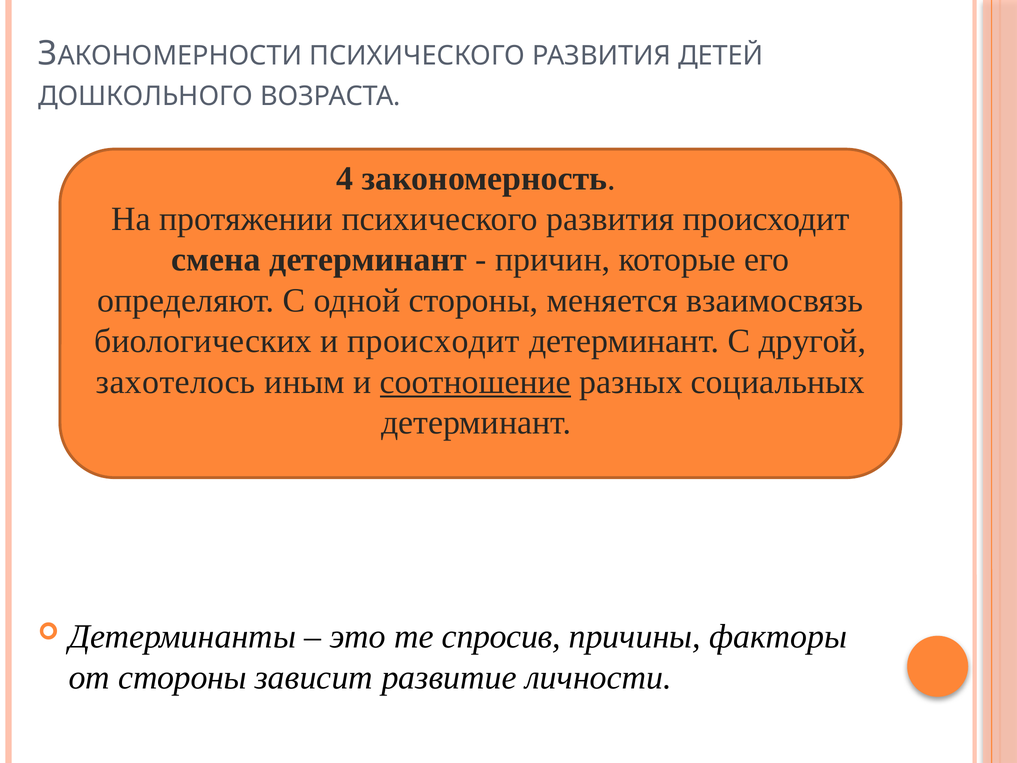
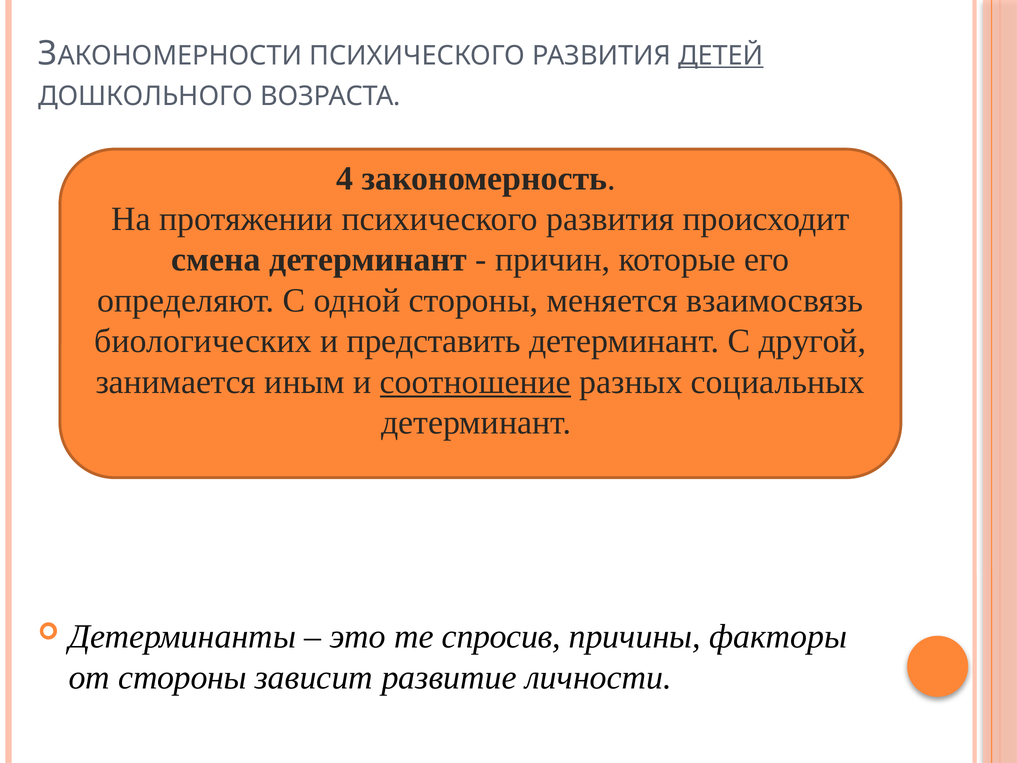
ДЕТЕЙ underline: none -> present (721, 56)
и происходит: происходит -> представить (434, 341)
захотелось: захотелось -> занимается (176, 382)
